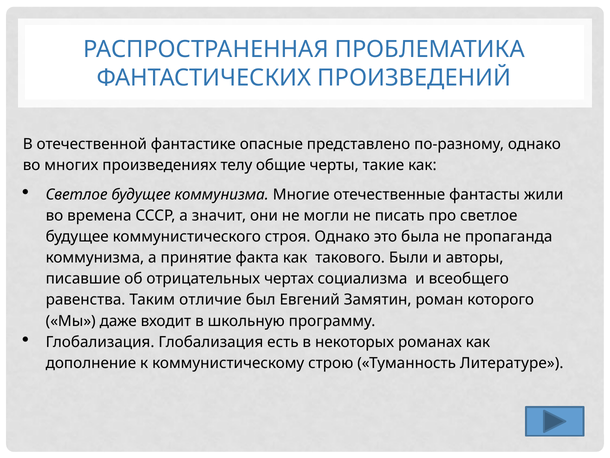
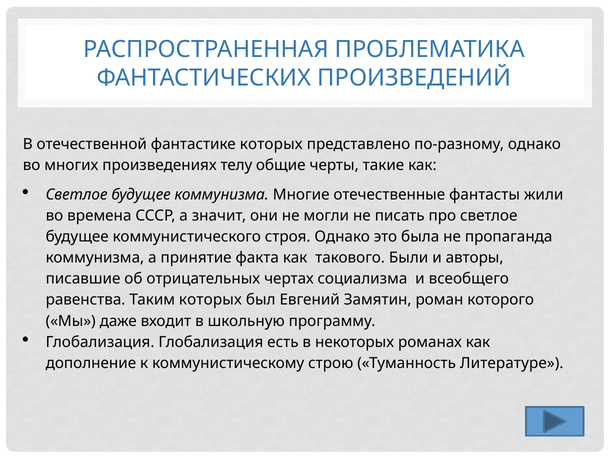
фантастике опасные: опасные -> которых (271, 144)
Таким отличие: отличие -> которых (210, 300)
